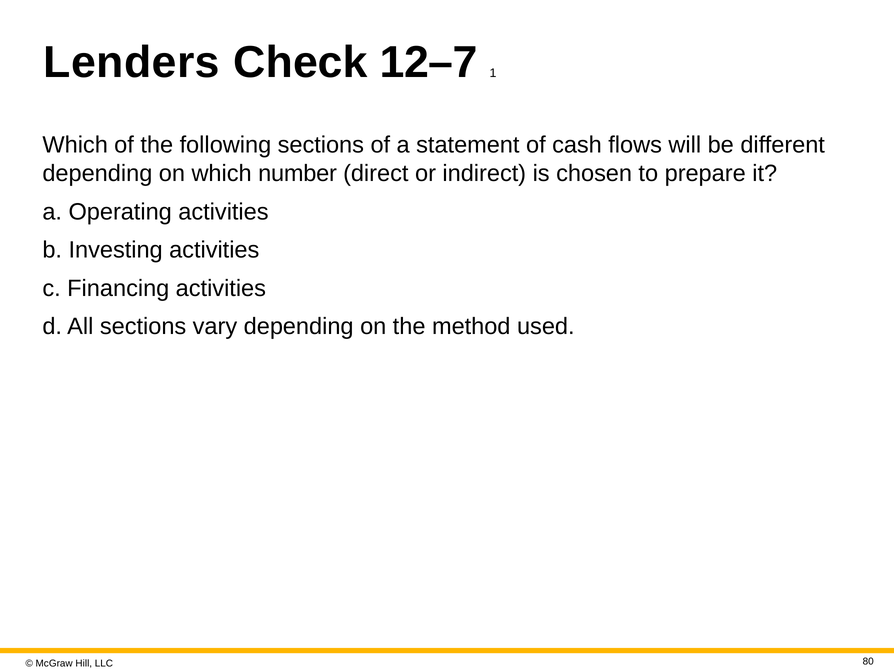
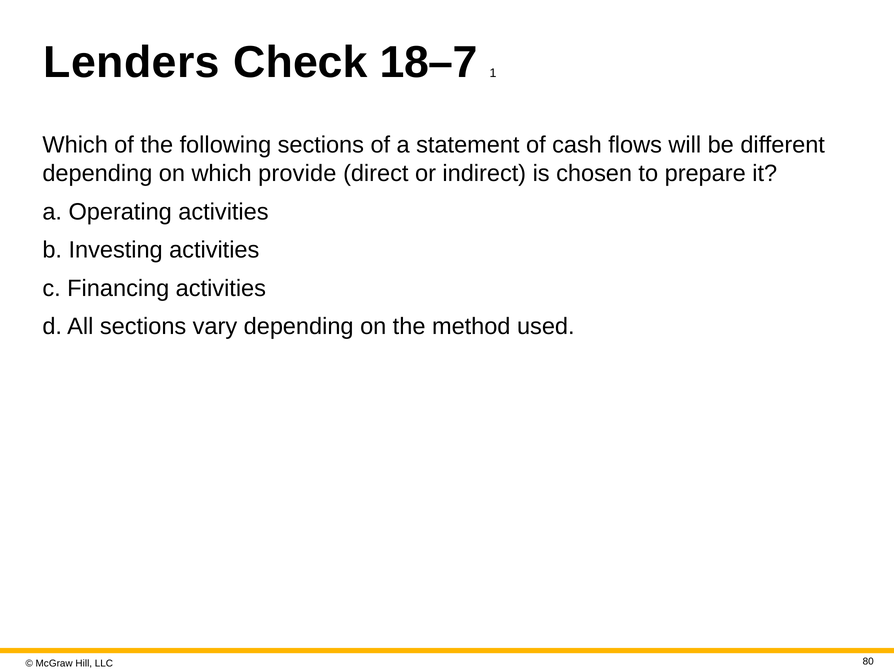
12–7: 12–7 -> 18–7 (429, 63)
number: number -> provide (297, 173)
